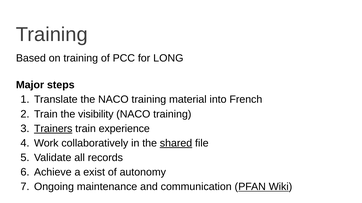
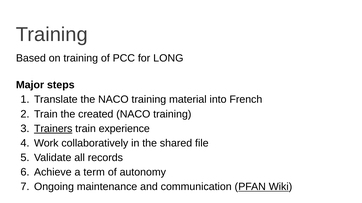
visibility: visibility -> created (96, 114)
shared underline: present -> none (176, 144)
exist: exist -> term (94, 173)
